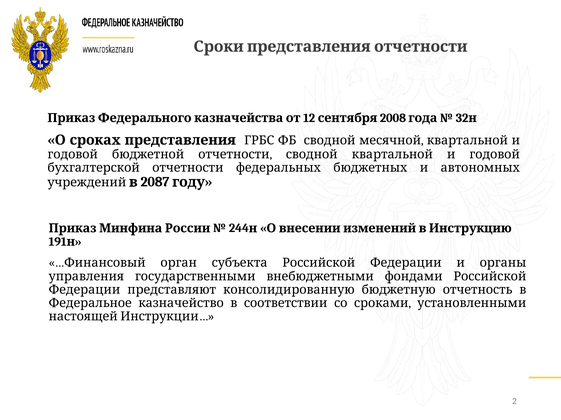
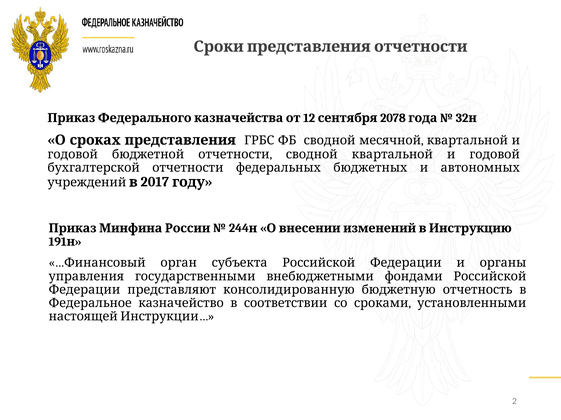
2008: 2008 -> 2078 (393, 118)
2087: 2087 -> 2017 (155, 182)
